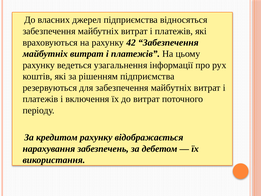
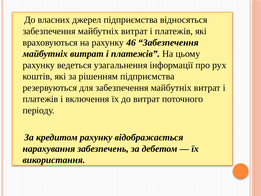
42: 42 -> 46 (131, 42)
